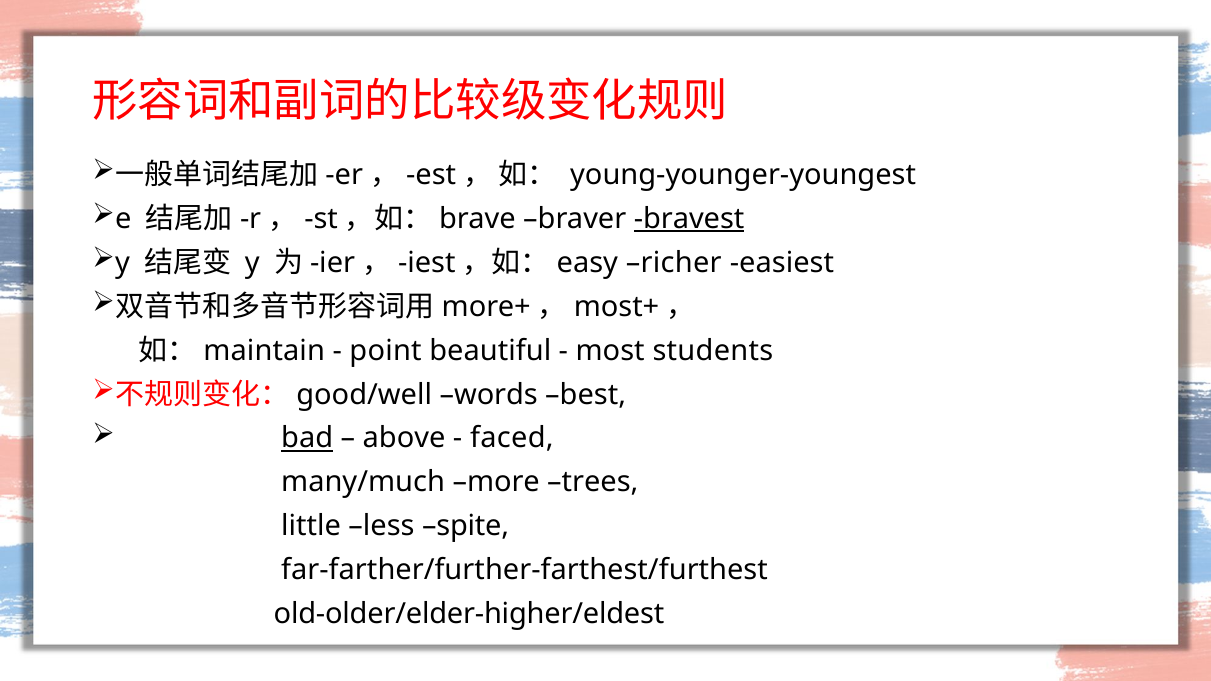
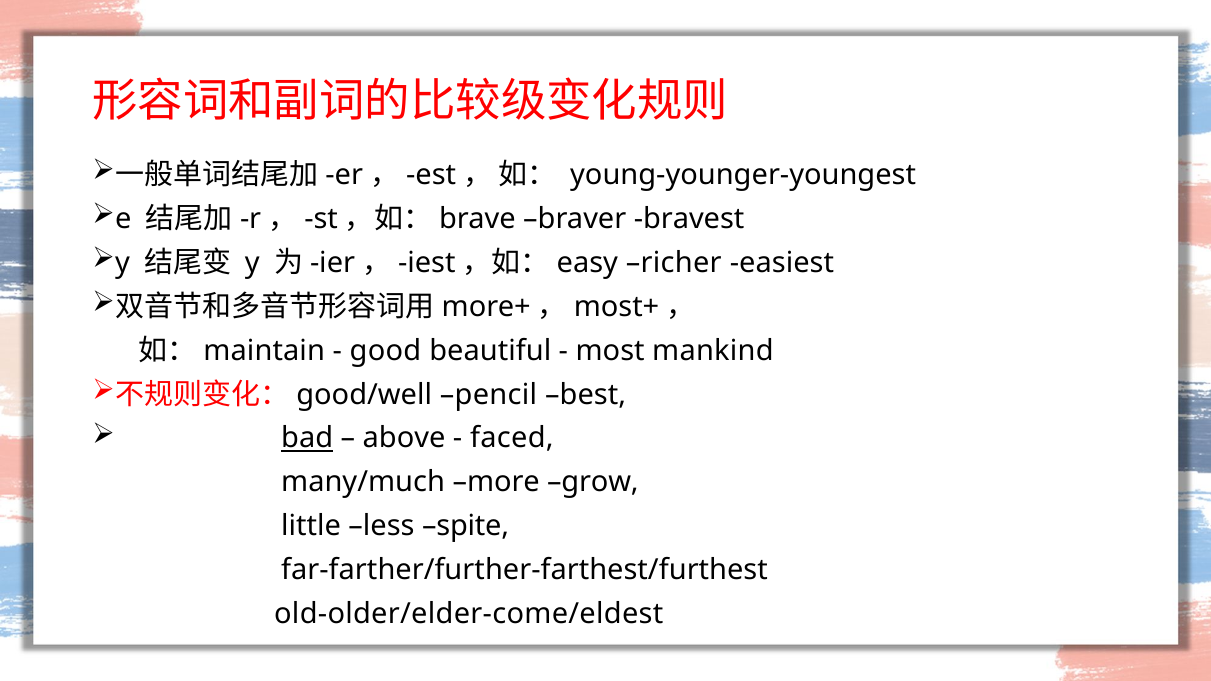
bravest underline: present -> none (689, 219)
point: point -> good (386, 351)
students: students -> mankind (713, 351)
words: words -> pencil (489, 395)
trees: trees -> grow (593, 482)
old-older/elder-higher/eldest: old-older/elder-higher/eldest -> old-older/elder-come/eldest (469, 614)
